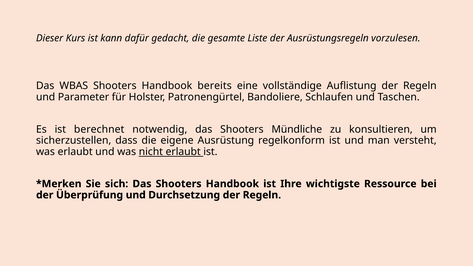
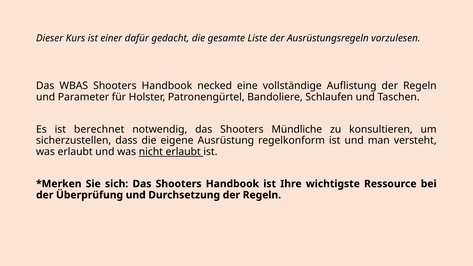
kann: kann -> einer (111, 38)
bereits: bereits -> necked (215, 86)
